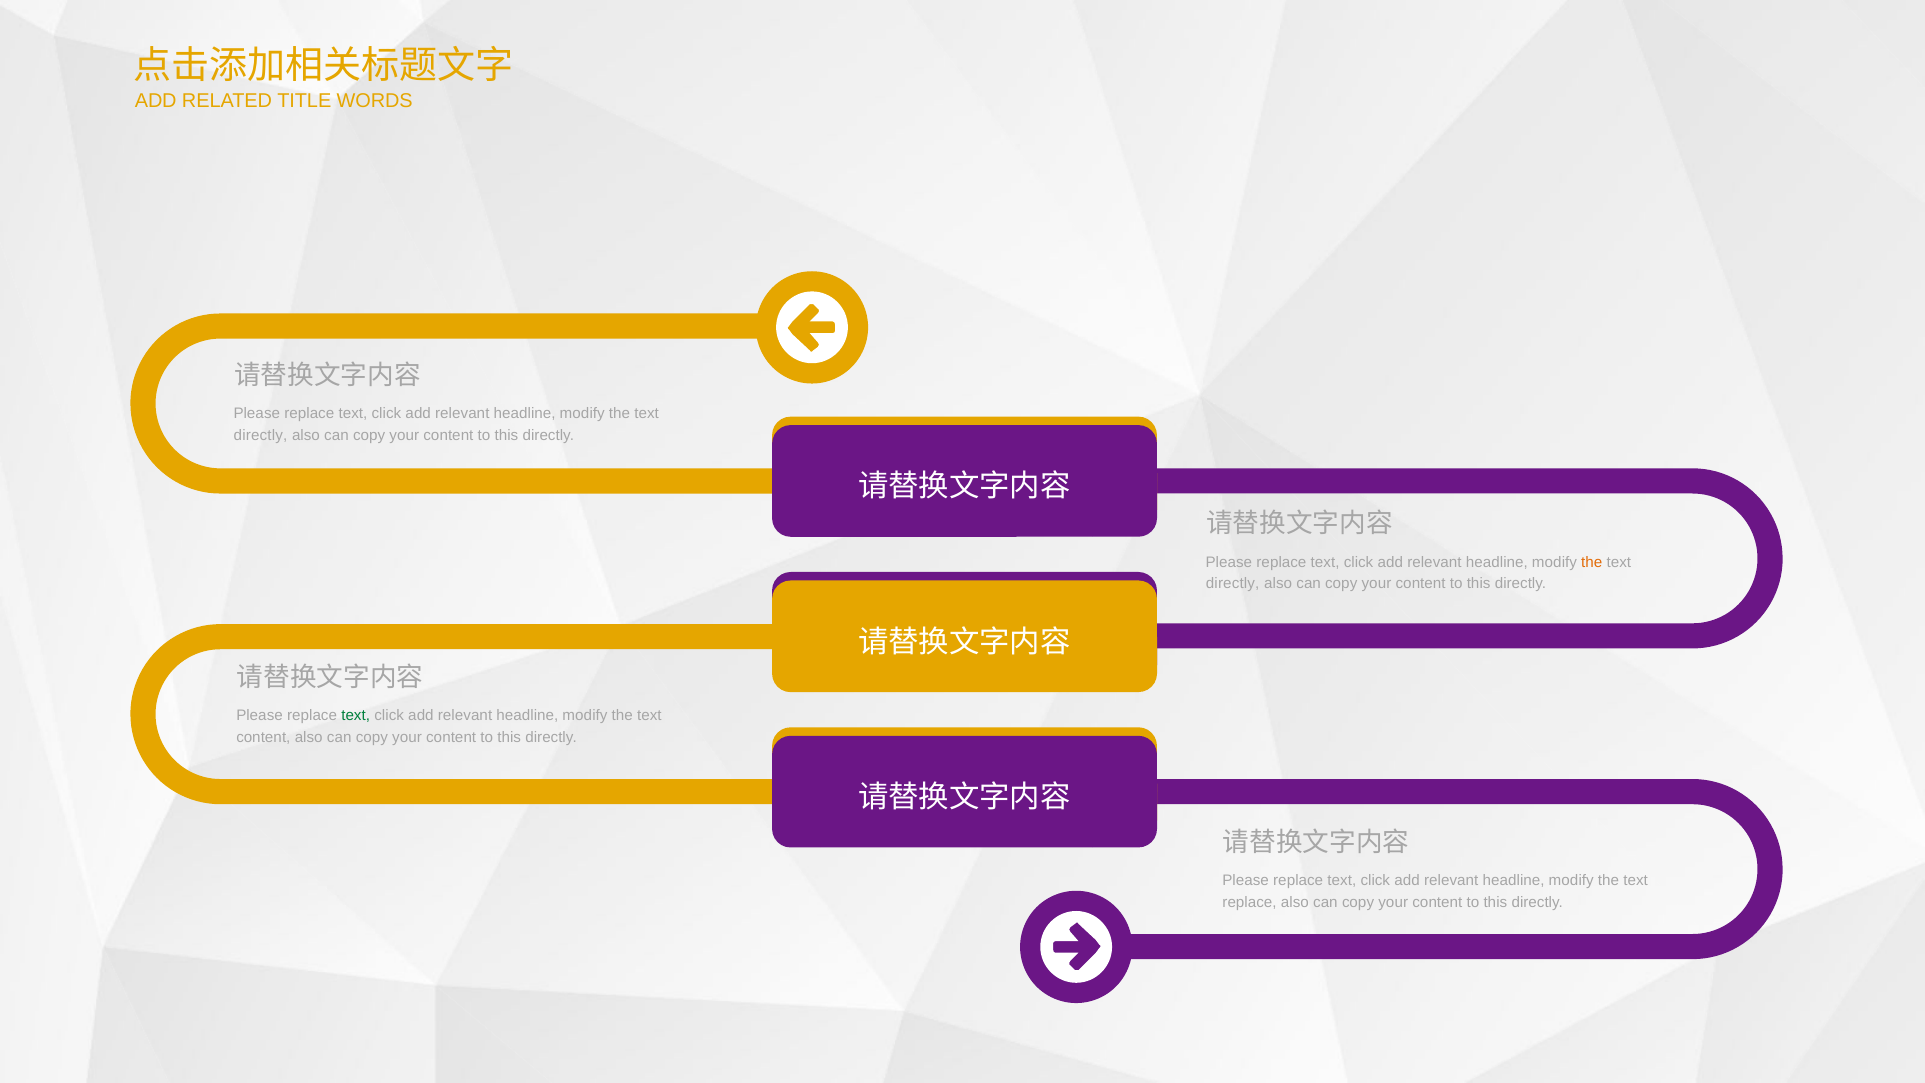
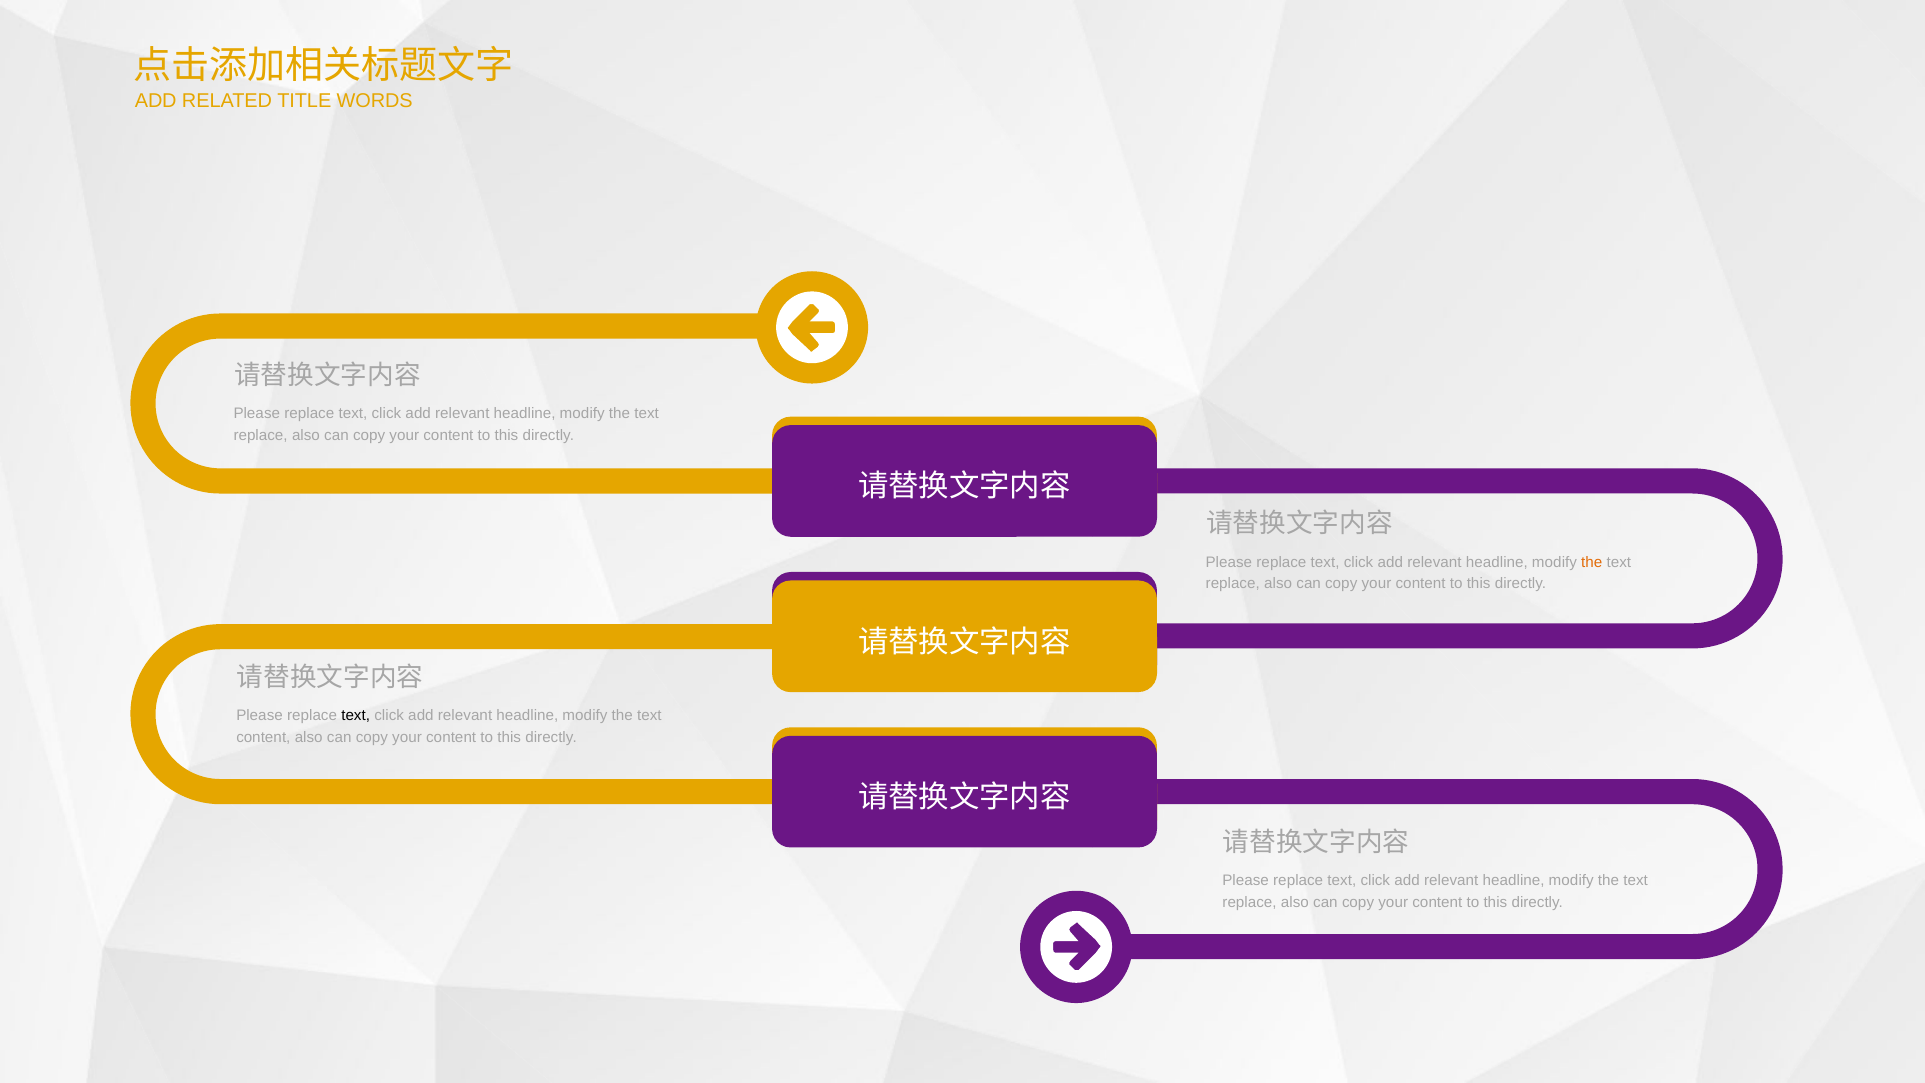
directly: directly -> replace (261, 436)
directly: directly -> replace (1233, 584)
text colour: green -> black (356, 716)
